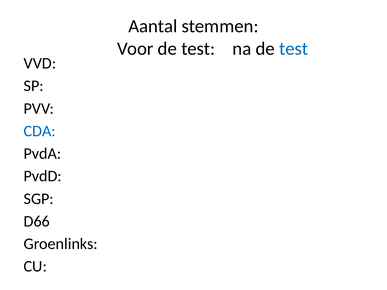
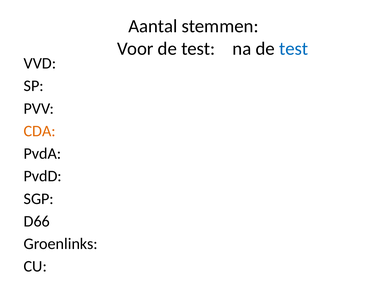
CDA colour: blue -> orange (40, 131)
